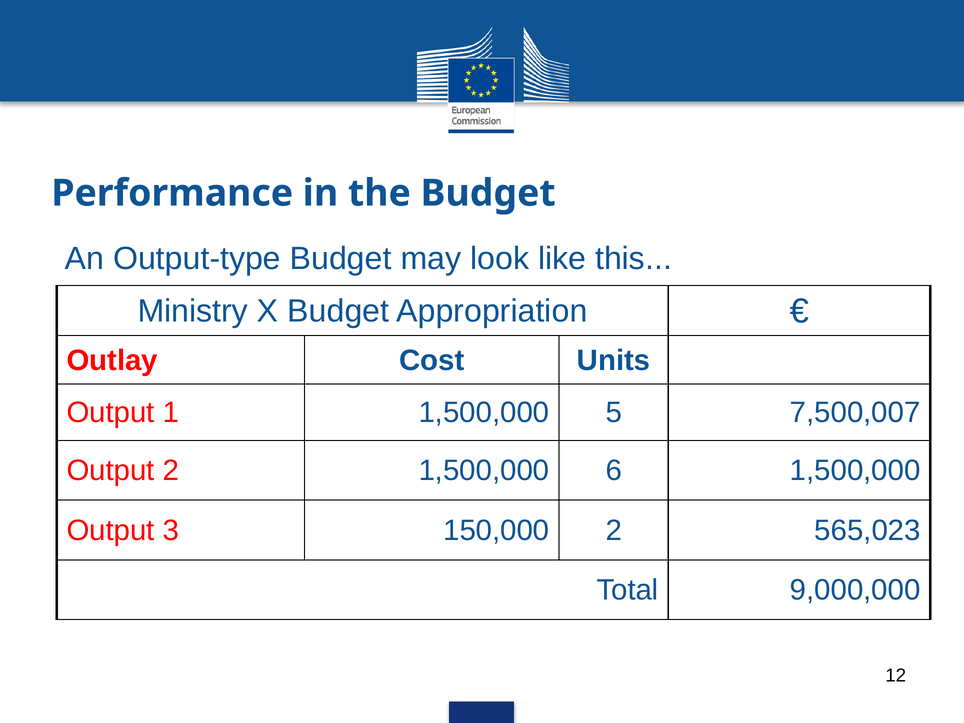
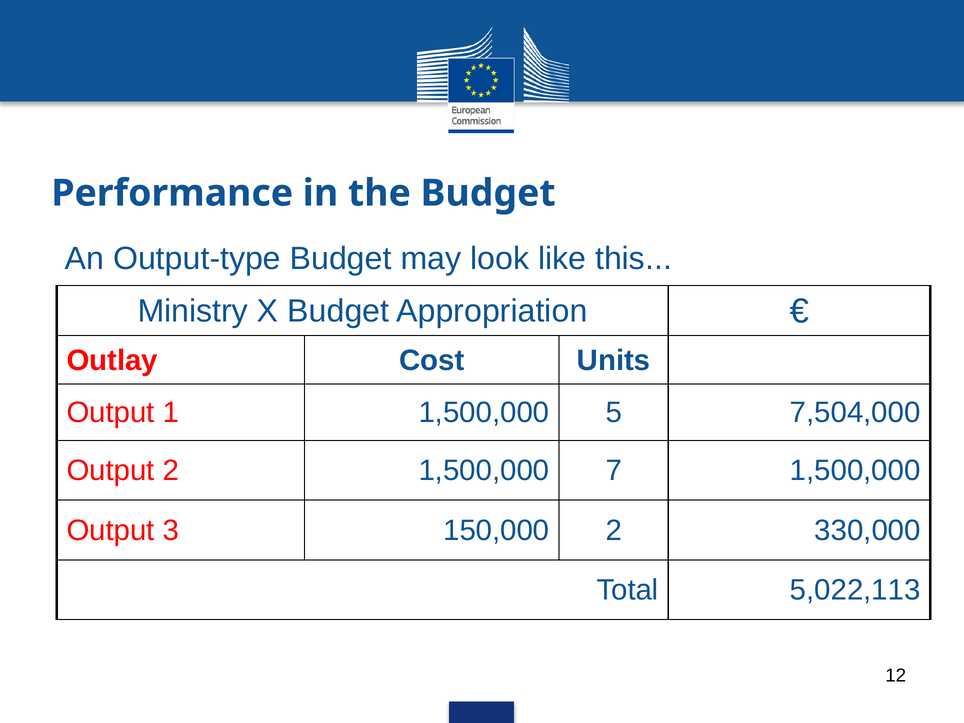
7,500,007: 7,500,007 -> 7,504,000 (855, 413)
6: 6 -> 7 (614, 471)
565,023: 565,023 -> 330,000 (868, 530)
9,000,000: 9,000,000 -> 5,022,113 (855, 590)
